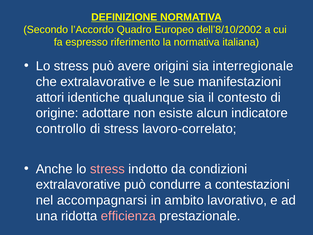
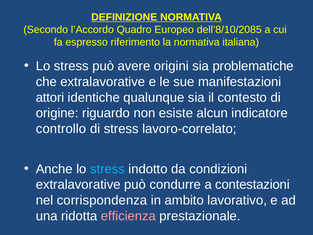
dell’8/10/2002: dell’8/10/2002 -> dell’8/10/2085 (229, 30)
interregionale: interregionale -> problematiche (253, 66)
adottare: adottare -> riguardo (106, 113)
stress colour: pink -> light blue (108, 169)
accompagnarsi: accompagnarsi -> corrispondenza (102, 200)
